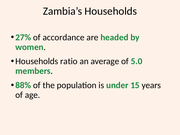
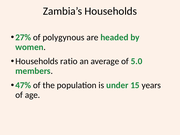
accordance: accordance -> polygynous (64, 37)
88%: 88% -> 47% (23, 85)
